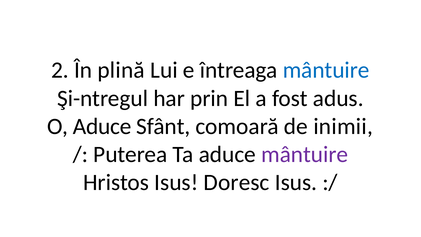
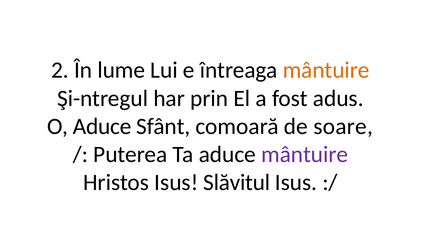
plină: plină -> lume (121, 70)
mântuire colour: blue -> orange (326, 70)
inimii: inimii -> soare (343, 126)
Doresc: Doresc -> Slăvitul (237, 182)
